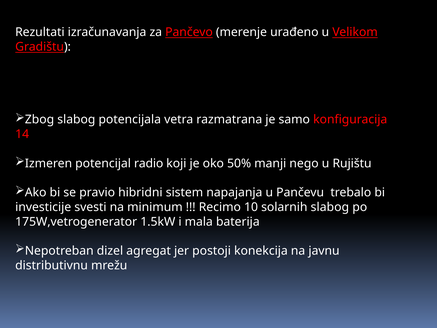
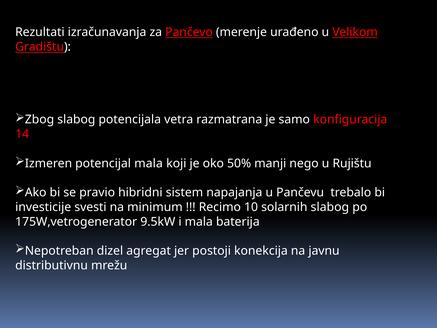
potencijal radio: radio -> mala (149, 163)
1.5kW: 1.5kW -> 9.5kW (158, 222)
